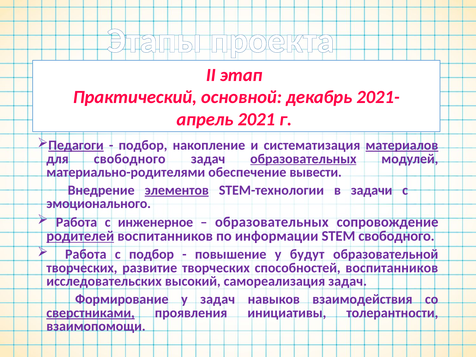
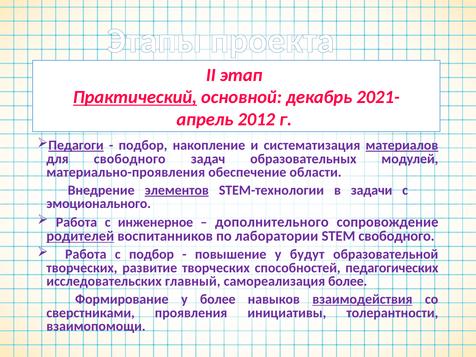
Практический underline: none -> present (135, 97)
2021: 2021 -> 2012 (256, 119)
образовательных underline: present -> none (303, 159)
материально-родителями: материально-родителями -> материально-проявления (126, 172)
вывести: вывести -> области (316, 172)
образовательных: образовательных -> дополнительного (272, 222)
информации: информации -> лаборатории (277, 236)
способностей воспитанников: воспитанников -> педагогических (392, 268)
высокий: высокий -> главный (193, 281)
самореализация задач: задач -> более (348, 281)
у задач: задач -> более (218, 299)
взаимодействия underline: none -> present (362, 299)
сверстниками underline: present -> none (91, 313)
